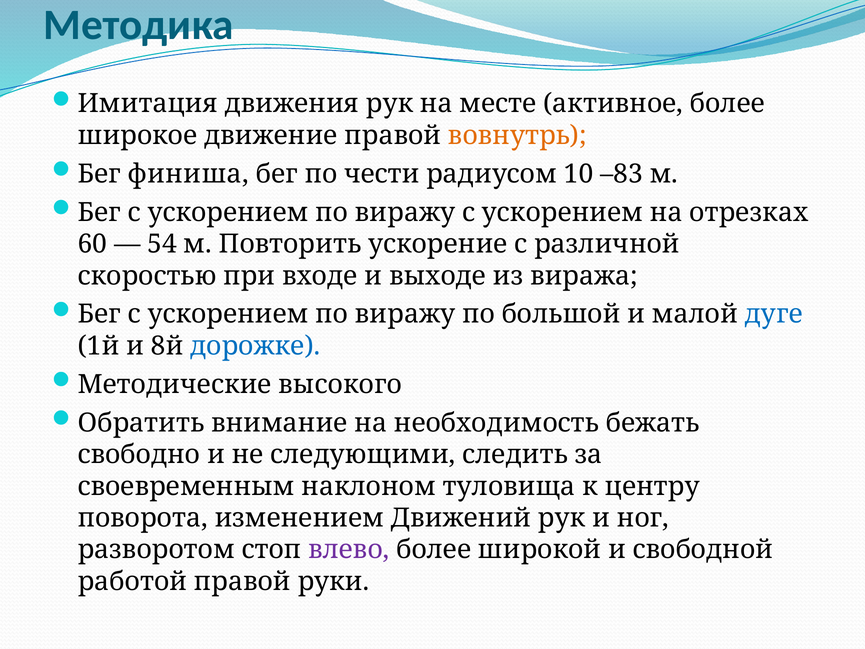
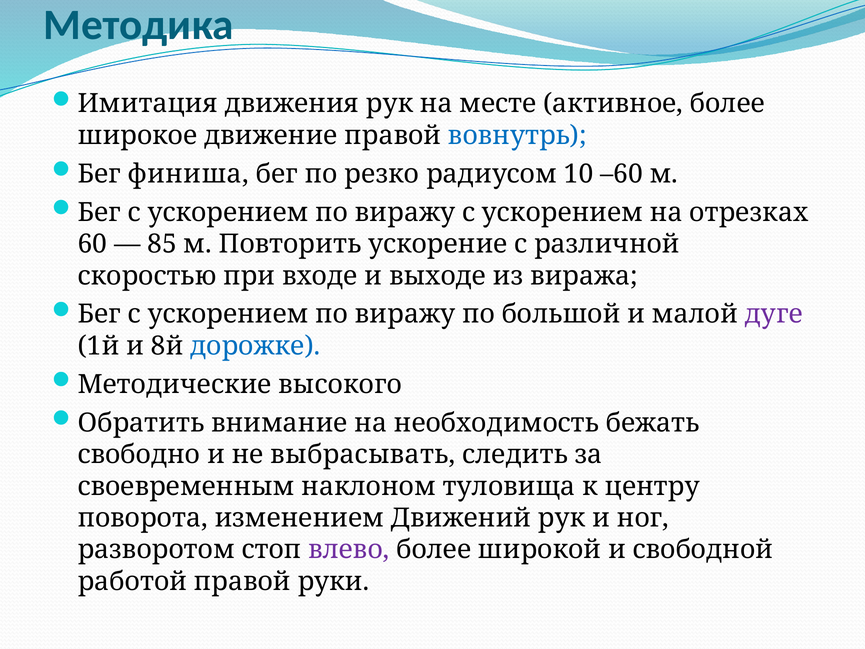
вовнутрь colour: orange -> blue (517, 135)
чести: чести -> резко (382, 174)
–83: –83 -> –60 (622, 174)
54: 54 -> 85 (162, 244)
дуге colour: blue -> purple (774, 314)
следующими: следующими -> выбрасывать (363, 454)
